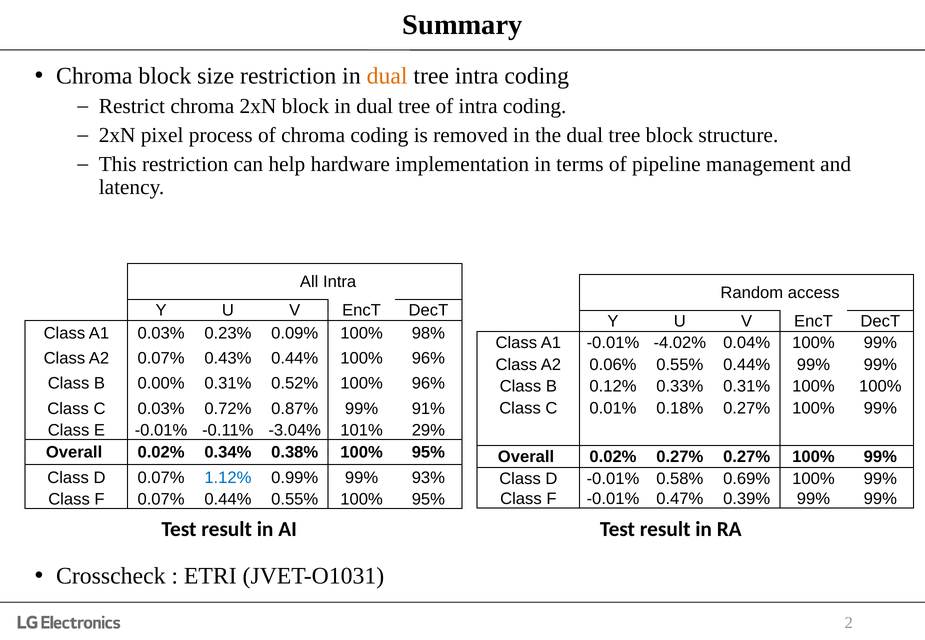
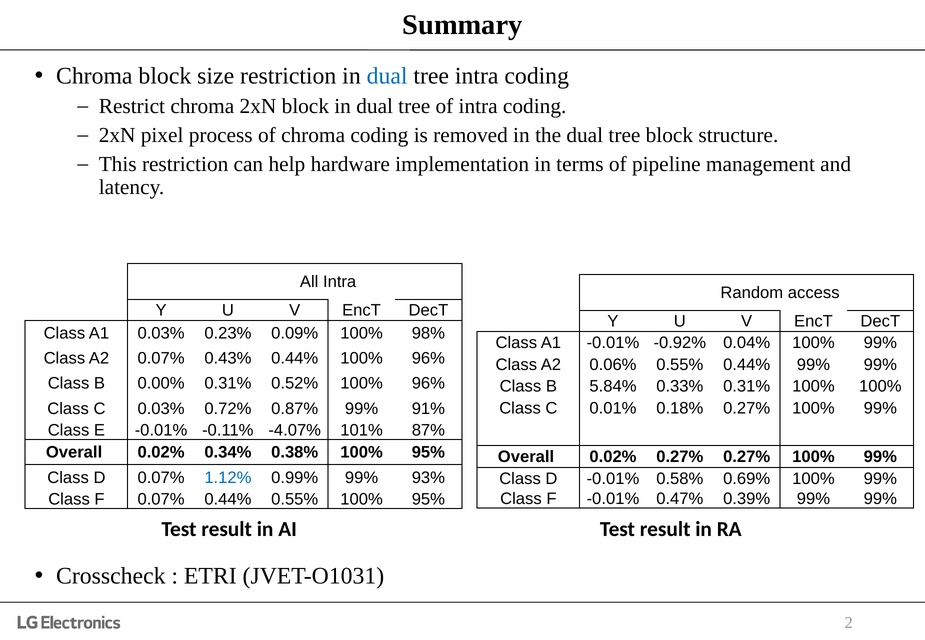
dual colour: orange -> blue (387, 76)
-4.02%: -4.02% -> -0.92% (680, 343)
0.12%: 0.12% -> 5.84% (613, 387)
-3.04%: -3.04% -> -4.07% (295, 431)
29%: 29% -> 87% (428, 431)
